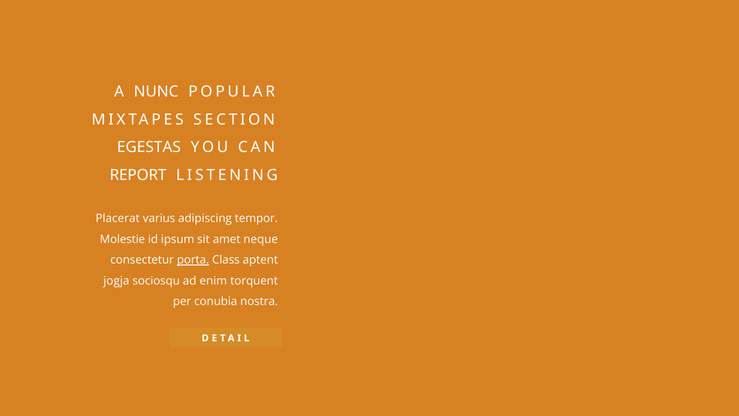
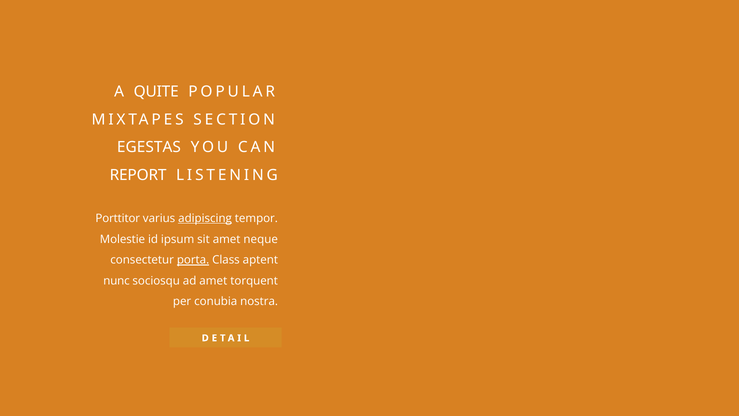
NUNC: NUNC -> QUITE (156, 92)
Placerat: Placerat -> Porttitor (118, 218)
adipiscing underline: none -> present (205, 218)
jogja: jogja -> nunc (117, 281)
ad enim: enim -> amet (213, 281)
